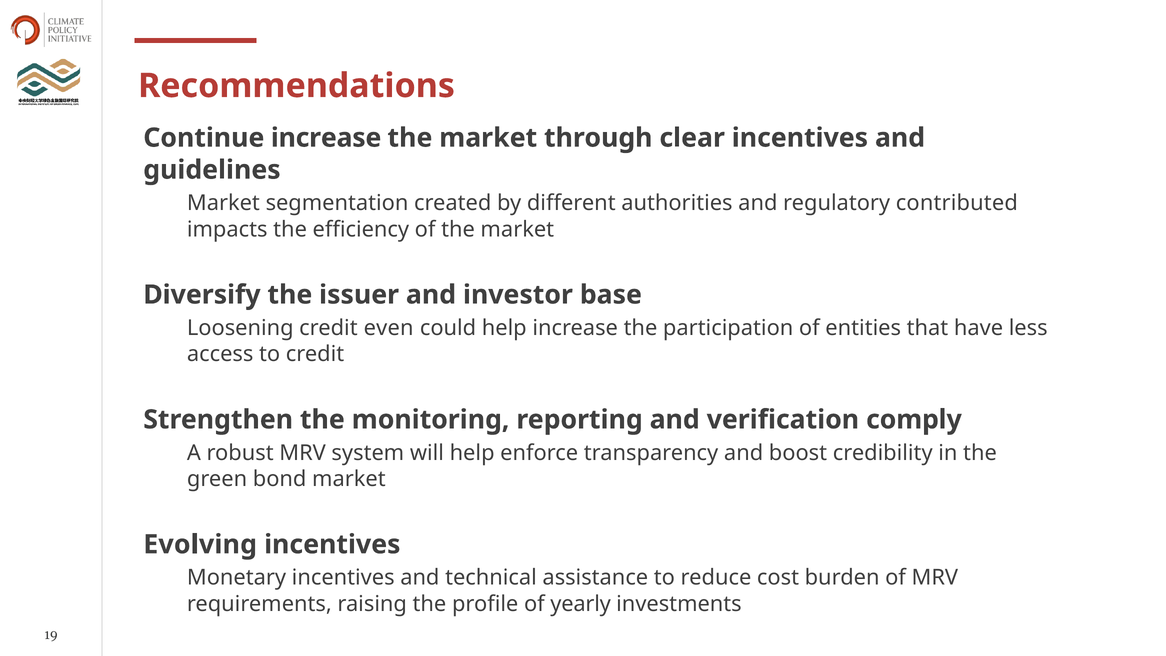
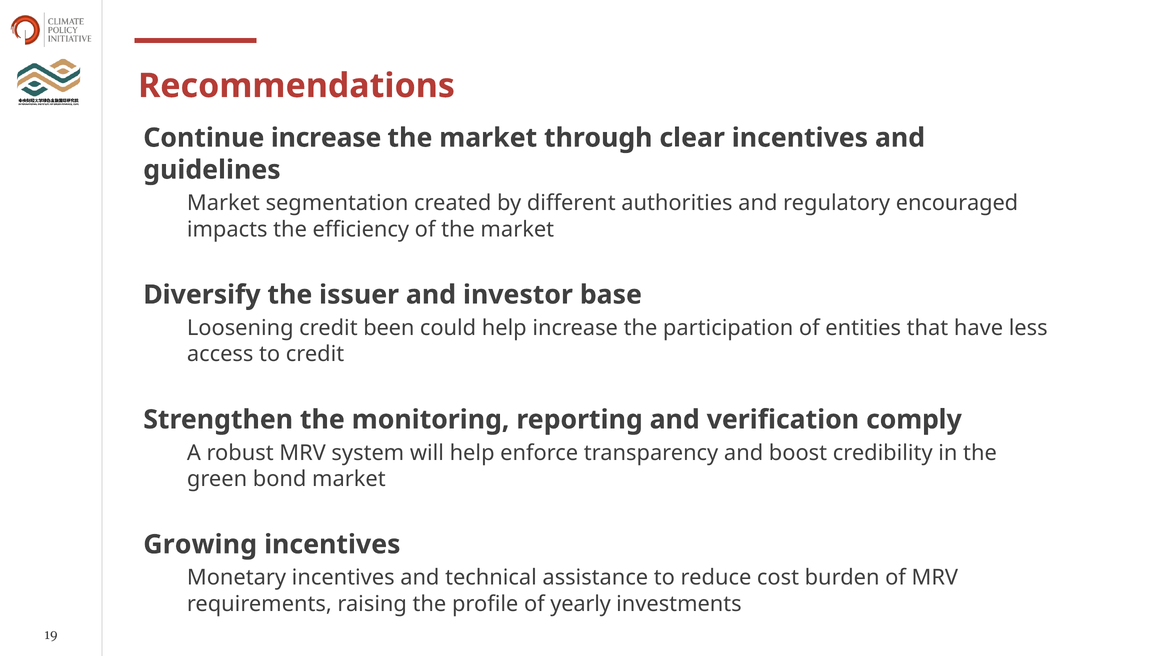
contributed: contributed -> encouraged (957, 203)
even: even -> been (389, 328)
Evolving: Evolving -> Growing (200, 544)
